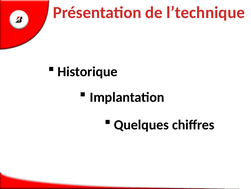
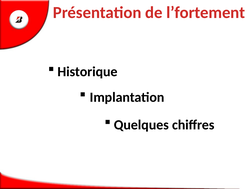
l’technique: l’technique -> l’fortement (206, 12)
